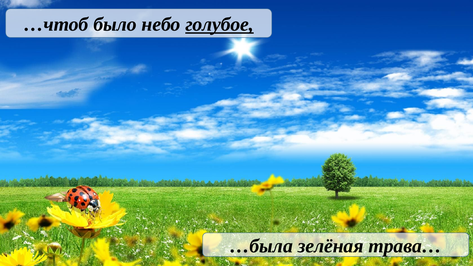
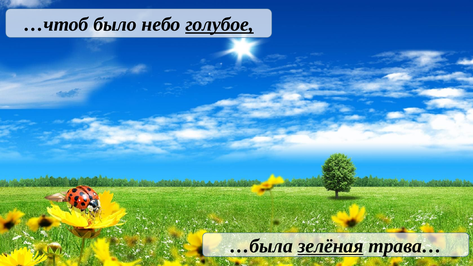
зелёная underline: none -> present (331, 246)
